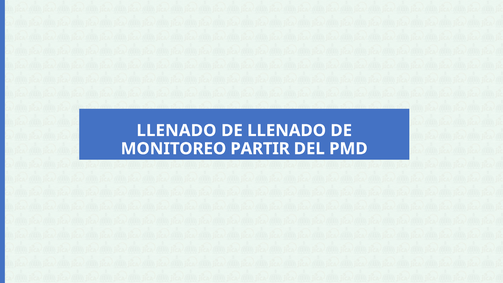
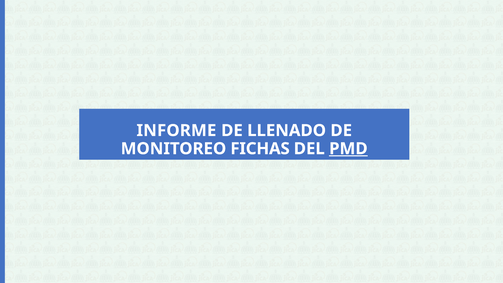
LLENADO: LLENADO -> INFORME (176, 131)
PARTIR: PARTIR -> FICHAS (260, 149)
PMD underline: none -> present (348, 149)
